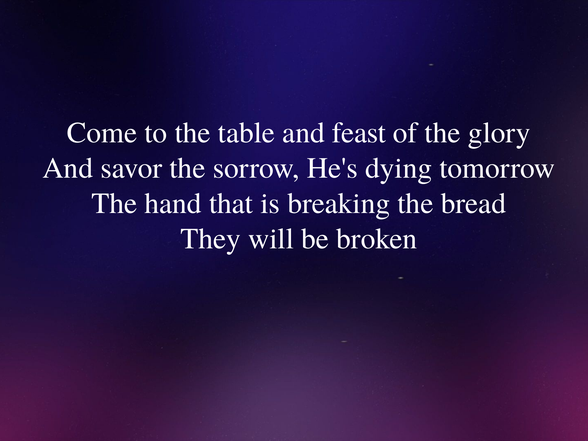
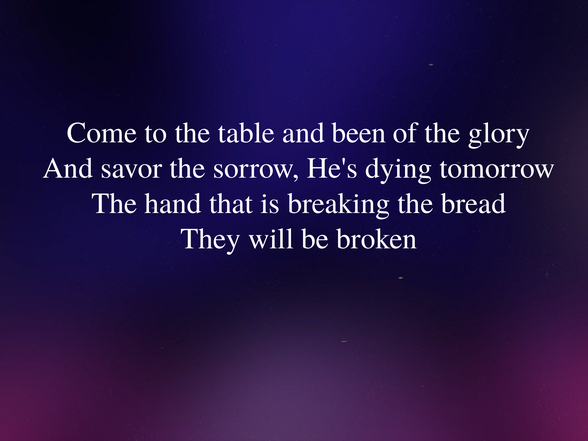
feast: feast -> been (359, 133)
